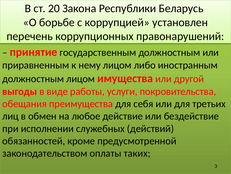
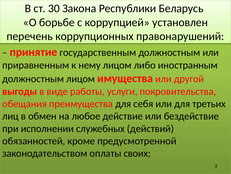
20: 20 -> 30 (54, 8)
таких: таких -> своих (137, 153)
